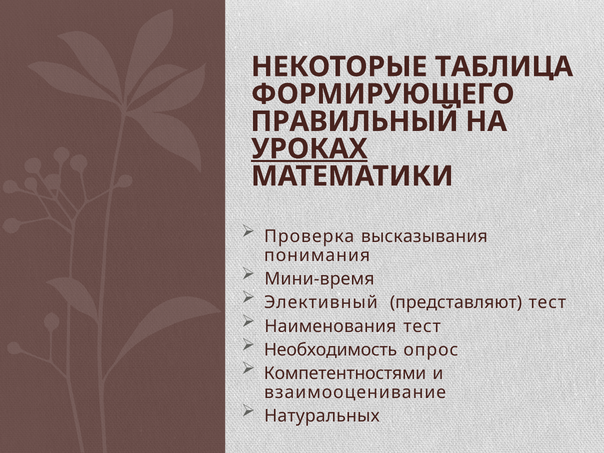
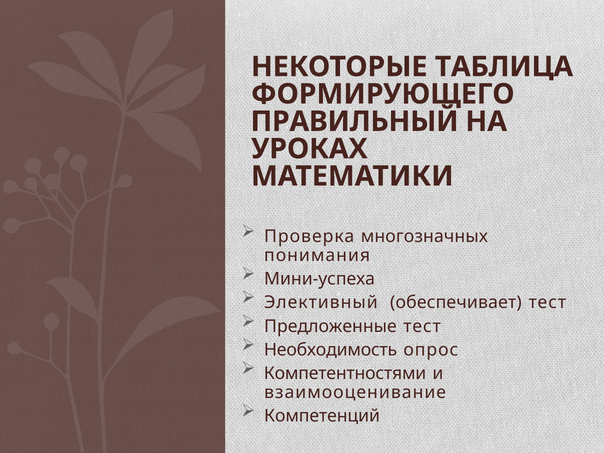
УРОКАХ underline: present -> none (309, 149)
высказывания: высказывания -> многозначных (424, 237)
Мини-время: Мини-время -> Мини-успеха (320, 279)
представляют: представляют -> обеспечивает (456, 303)
Наименования: Наименования -> Предложенные (330, 326)
Натуральных: Натуральных -> Компетенций (322, 416)
